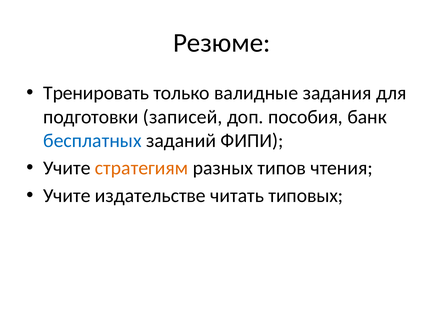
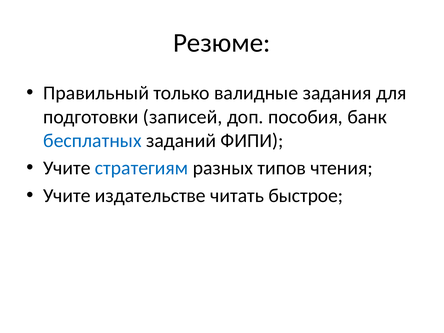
Тренировать: Тренировать -> Правильный (96, 93)
стратегиям colour: orange -> blue (142, 168)
типовых: типовых -> быстрое (306, 196)
